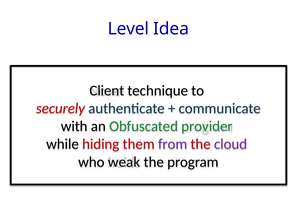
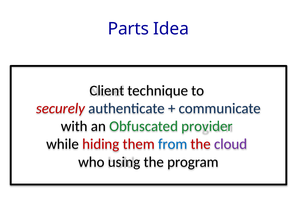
Level: Level -> Parts (128, 29)
from colour: purple -> blue (173, 144)
weak: weak -> using (124, 162)
